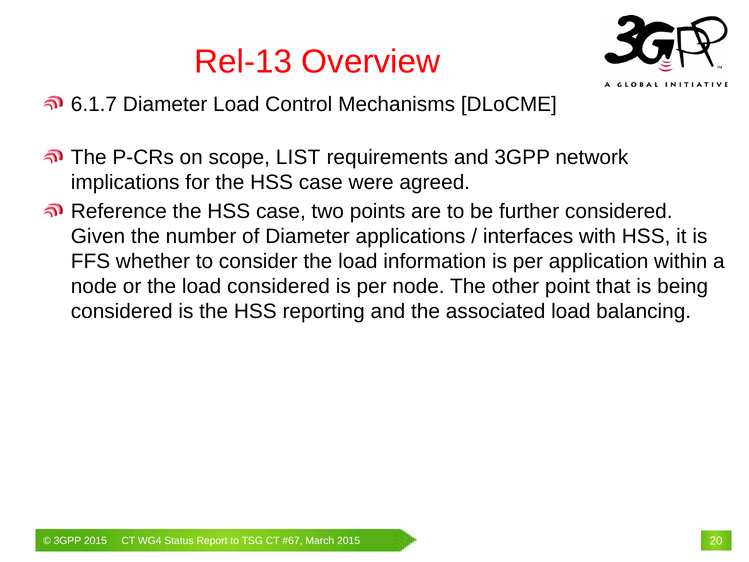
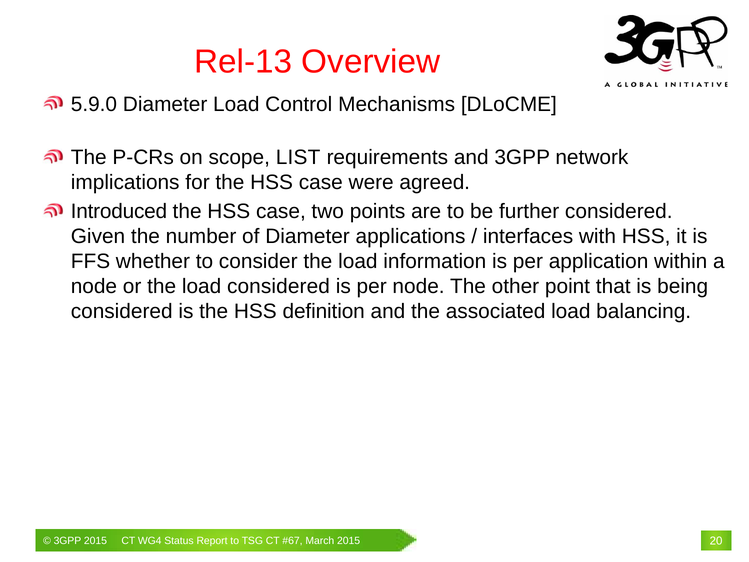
6.1.7: 6.1.7 -> 5.9.0 (94, 104)
Reference: Reference -> Introduced (119, 212)
reporting: reporting -> definition (324, 311)
